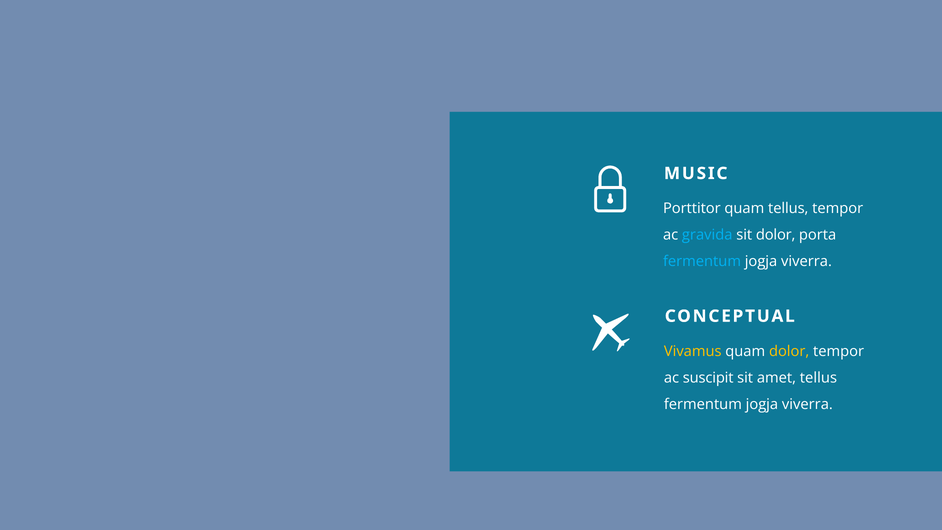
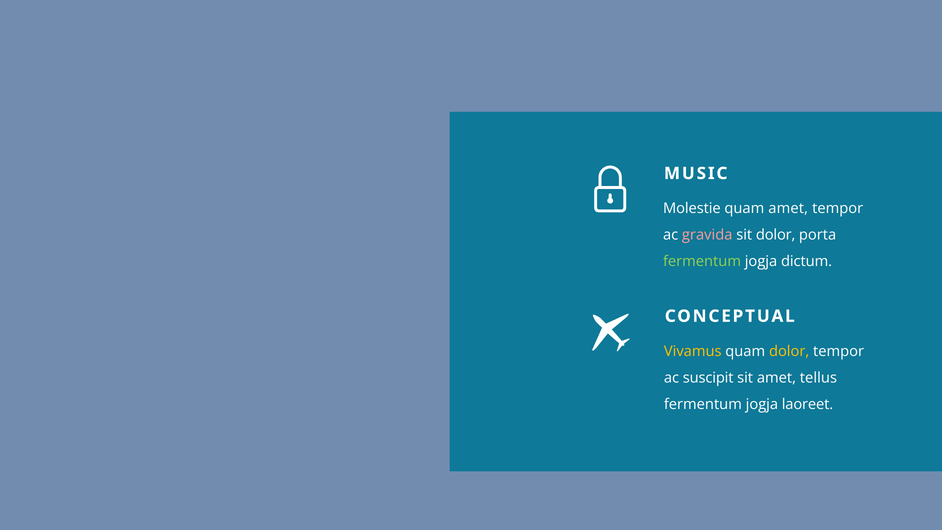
Porttitor: Porttitor -> Molestie (692, 209)
quam tellus: tellus -> amet (788, 209)
gravida colour: light blue -> pink (707, 235)
fermentum colour: light blue -> light green (702, 262)
viverra: viverra -> dictum (807, 262)
viverra: viverra -> laoreet (807, 404)
